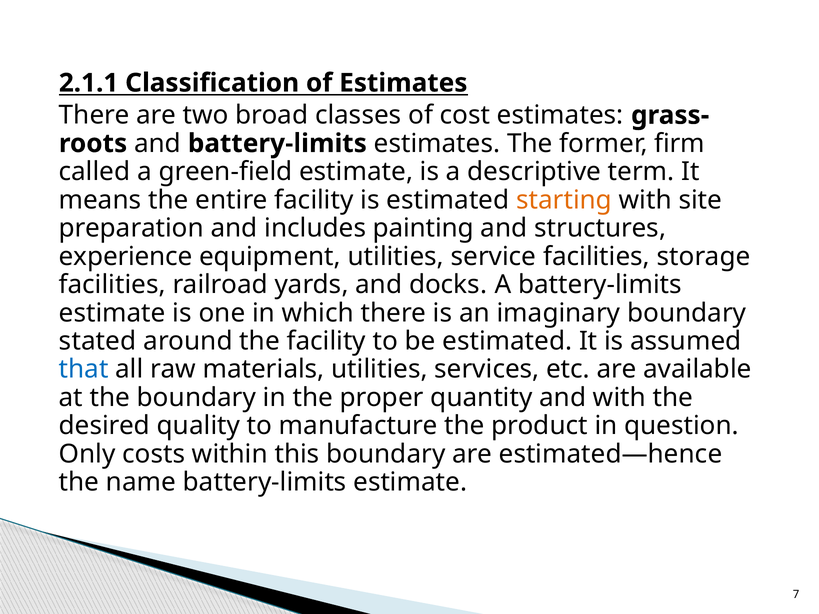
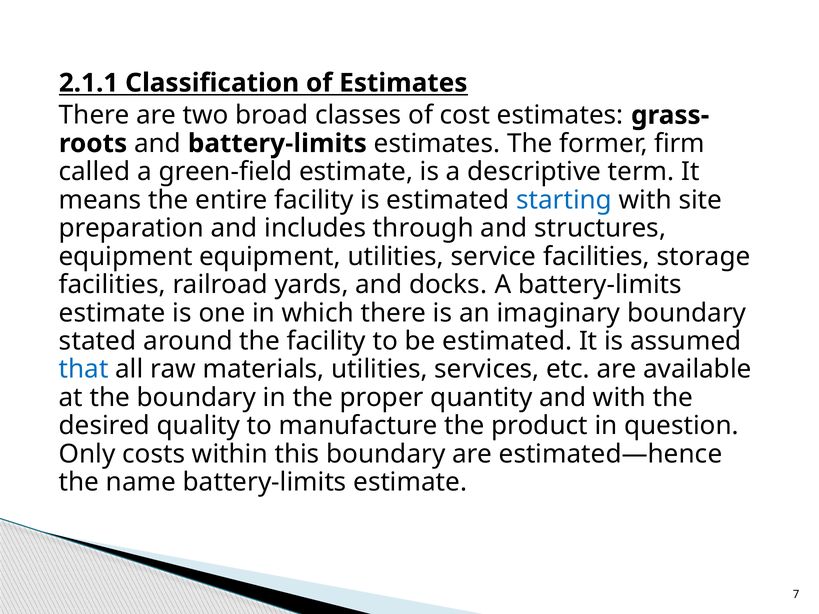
starting colour: orange -> blue (564, 200)
painting: painting -> through (423, 228)
experience: experience -> equipment (126, 257)
